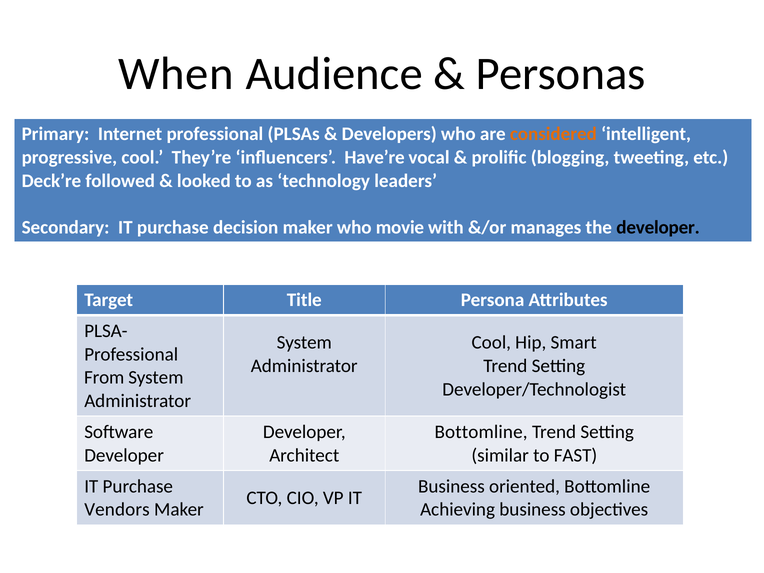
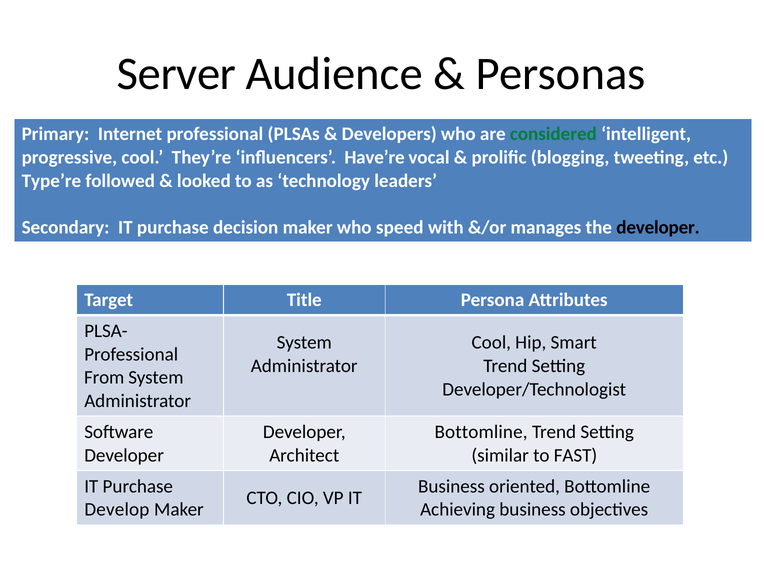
When: When -> Server (177, 74)
considered colour: orange -> green (553, 134)
Deck’re: Deck’re -> Type’re (51, 181)
movie: movie -> speed (400, 227)
Vendors: Vendors -> Develop (117, 510)
